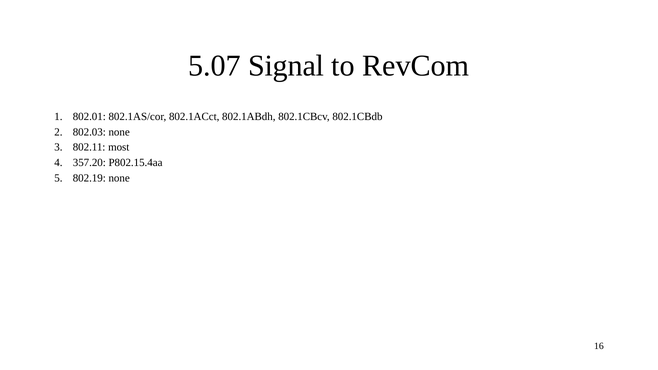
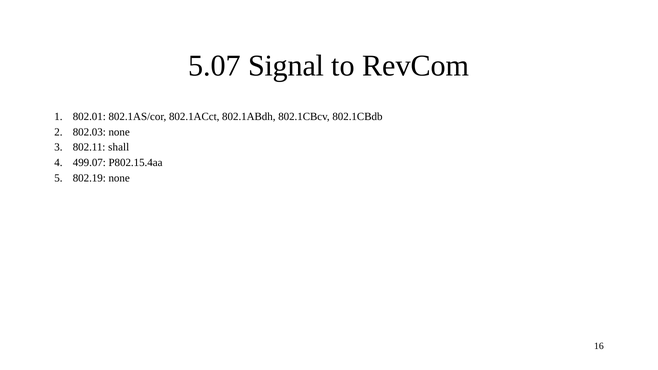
most: most -> shall (119, 147)
357.20: 357.20 -> 499.07 (89, 163)
